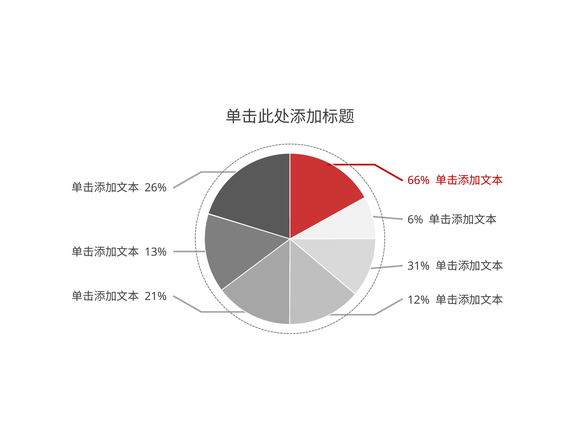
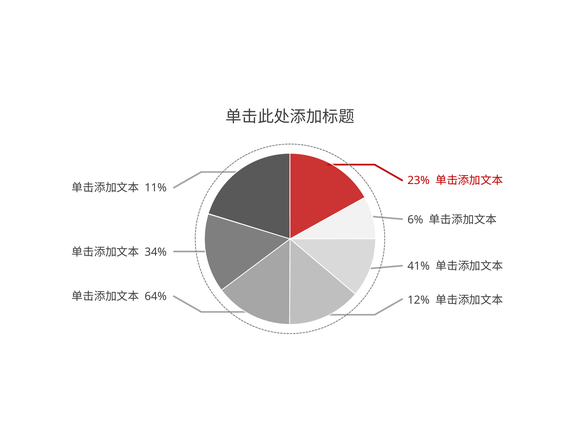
66%: 66% -> 23% (419, 180)
26%: 26% -> 11% (156, 188)
13%: 13% -> 34% (156, 252)
31%: 31% -> 41% (419, 266)
21%: 21% -> 64% (156, 296)
